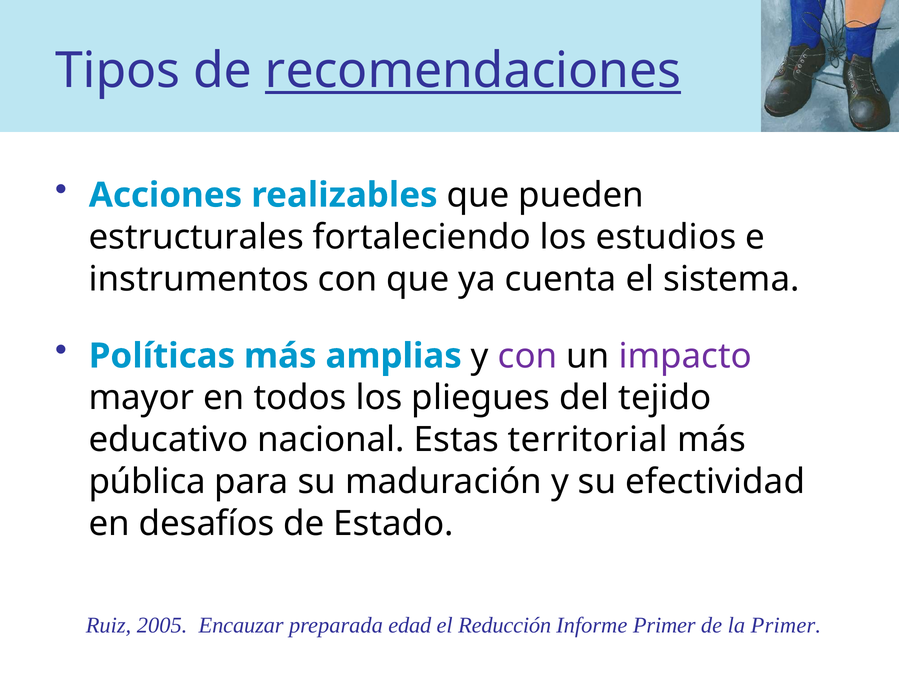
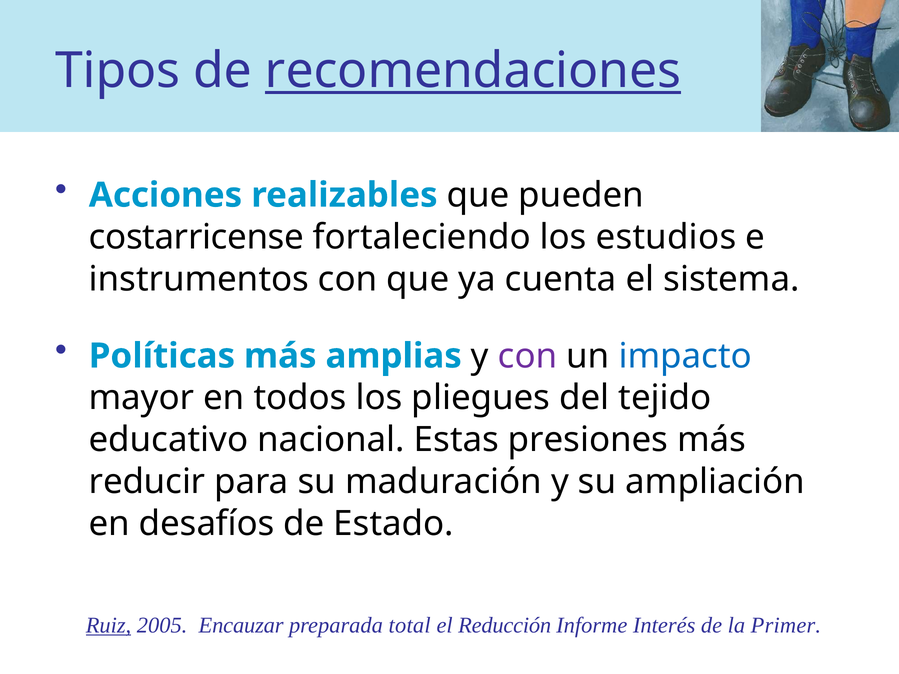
estructurales: estructurales -> costarricense (196, 237)
impacto colour: purple -> blue (685, 356)
territorial: territorial -> presiones (588, 440)
pública: pública -> reducir (147, 482)
efectividad: efectividad -> ampliación (715, 482)
Ruiz underline: none -> present (109, 626)
edad: edad -> total (410, 626)
Informe Primer: Primer -> Interés (664, 626)
